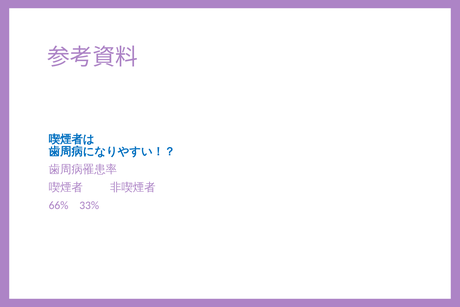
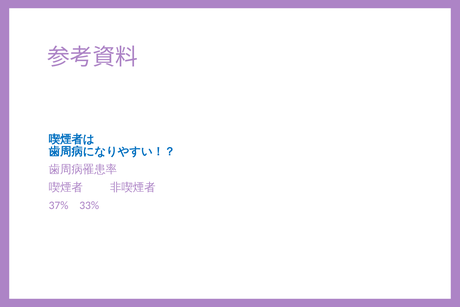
66%: 66% -> 37% (59, 205)
